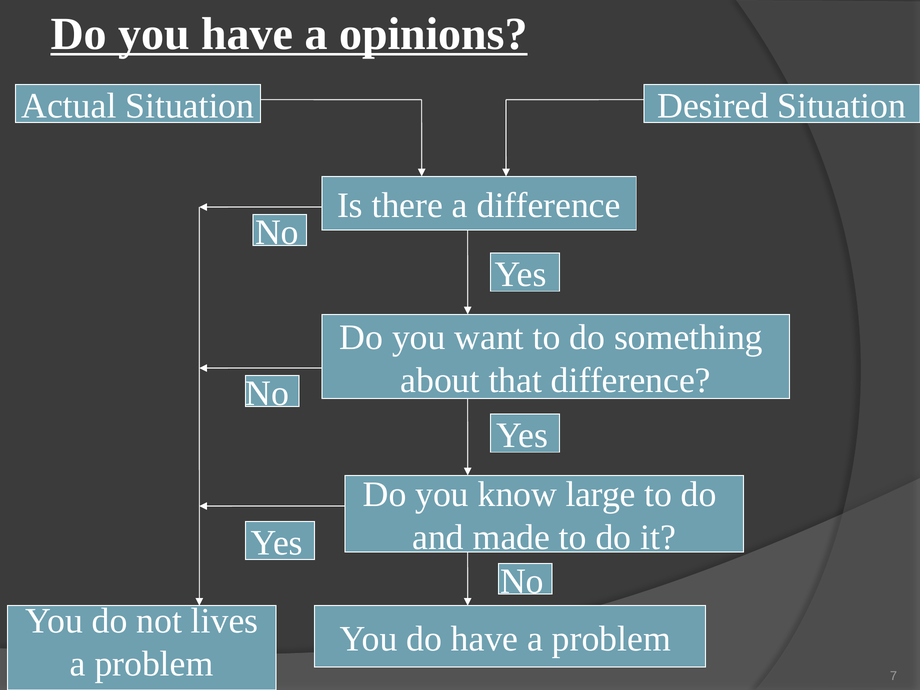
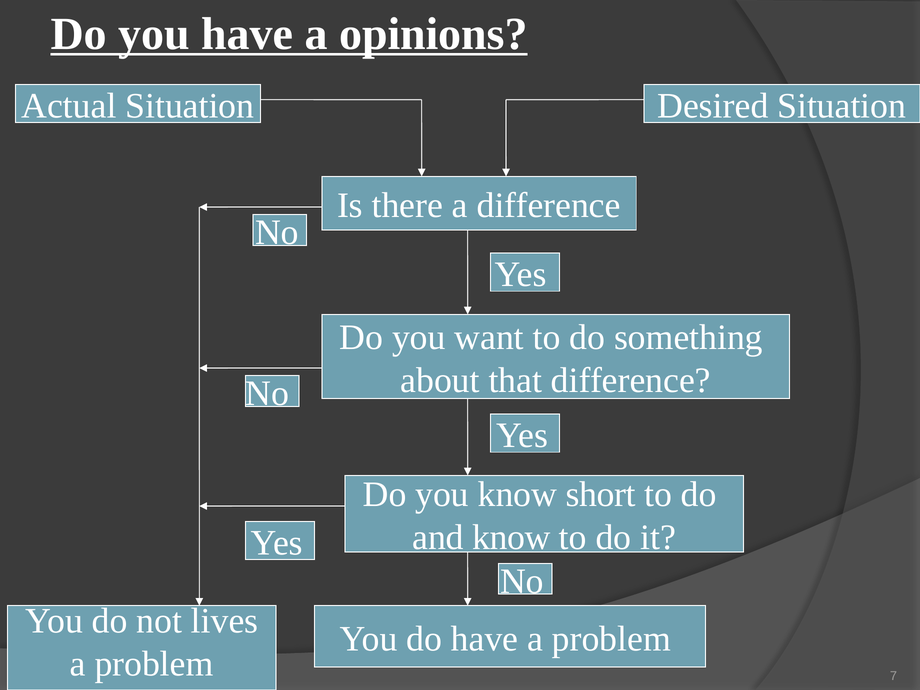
large: large -> short (601, 495)
and made: made -> know (512, 538)
